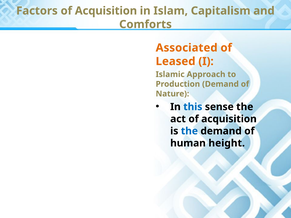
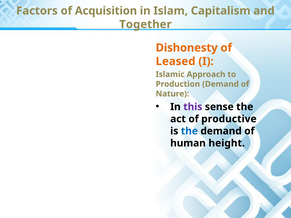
Comforts: Comforts -> Together (145, 24)
Associated: Associated -> Dishonesty (187, 48)
this colour: blue -> purple (193, 107)
act of acquisition: acquisition -> productive (229, 119)
